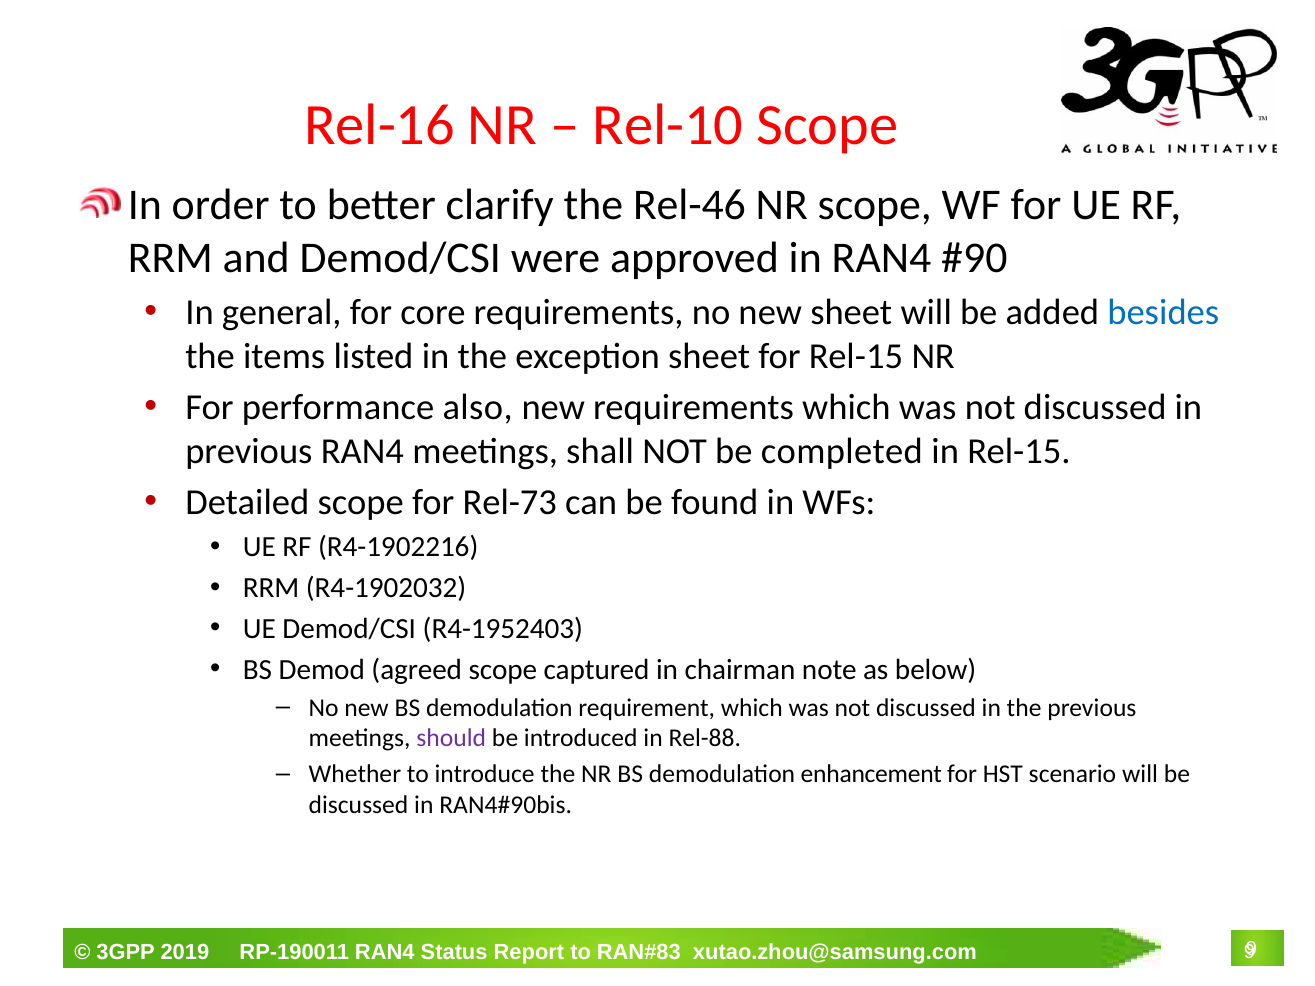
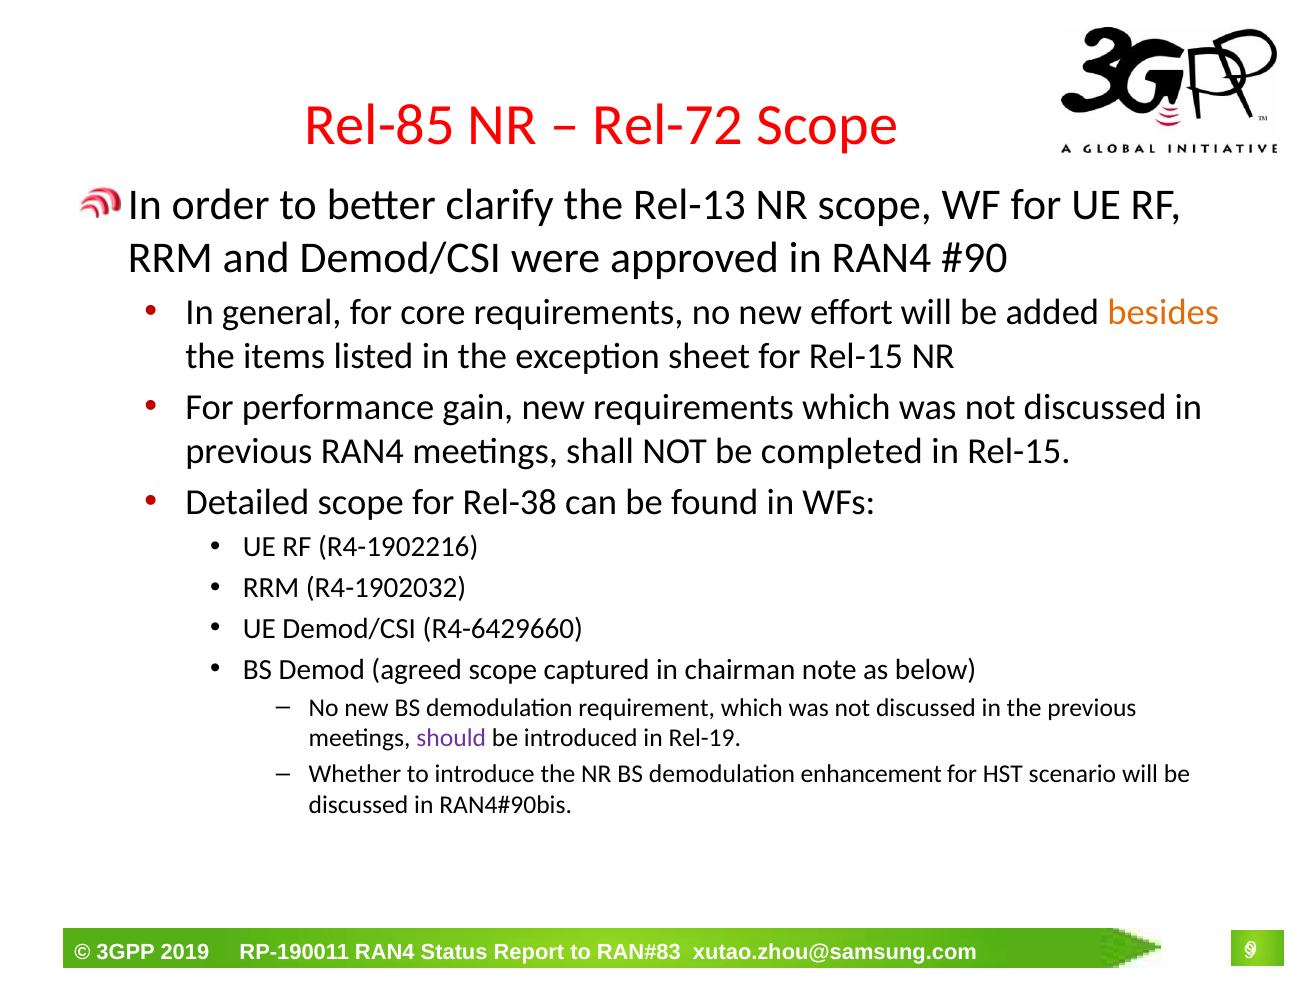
Rel-16: Rel-16 -> Rel-85 (380, 126)
Rel-10: Rel-10 -> Rel-72 (668, 126)
Rel-46: Rel-46 -> Rel-13 (689, 205)
new sheet: sheet -> effort (851, 313)
besides colour: blue -> orange (1163, 313)
also: also -> gain (478, 408)
Rel-73: Rel-73 -> Rel-38 (510, 503)
R4-1952403: R4-1952403 -> R4-6429660 (503, 629)
Rel-88: Rel-88 -> Rel-19 (705, 739)
